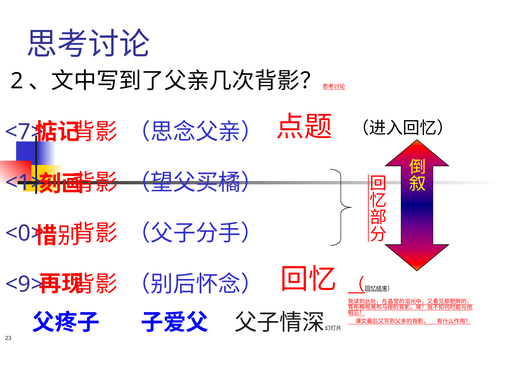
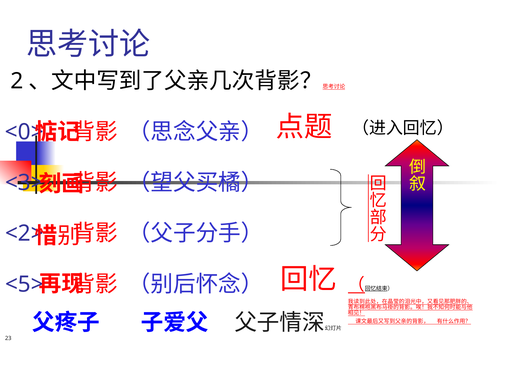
<7>: <7> -> <0> (24, 132)
<1>: <1> -> <3> (24, 183)
<0>: <0> -> <2> (24, 234)
<9>: <9> -> <5> (24, 284)
